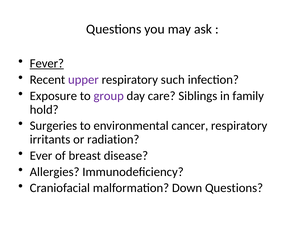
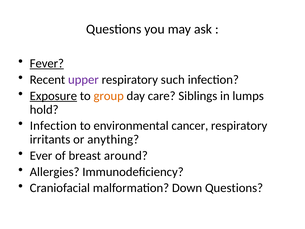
Exposure underline: none -> present (53, 96)
group colour: purple -> orange (109, 96)
family: family -> lumps (248, 96)
Surgeries: Surgeries -> Infection (53, 126)
radiation: radiation -> anything (113, 139)
disease: disease -> around (126, 156)
